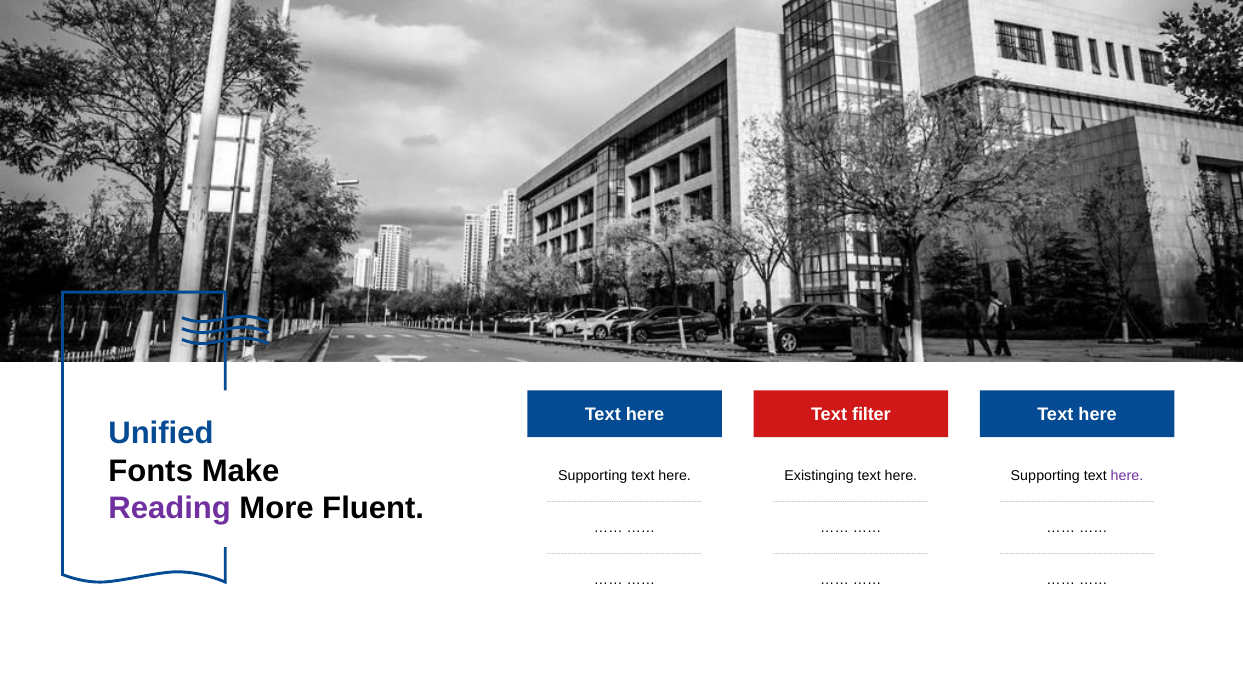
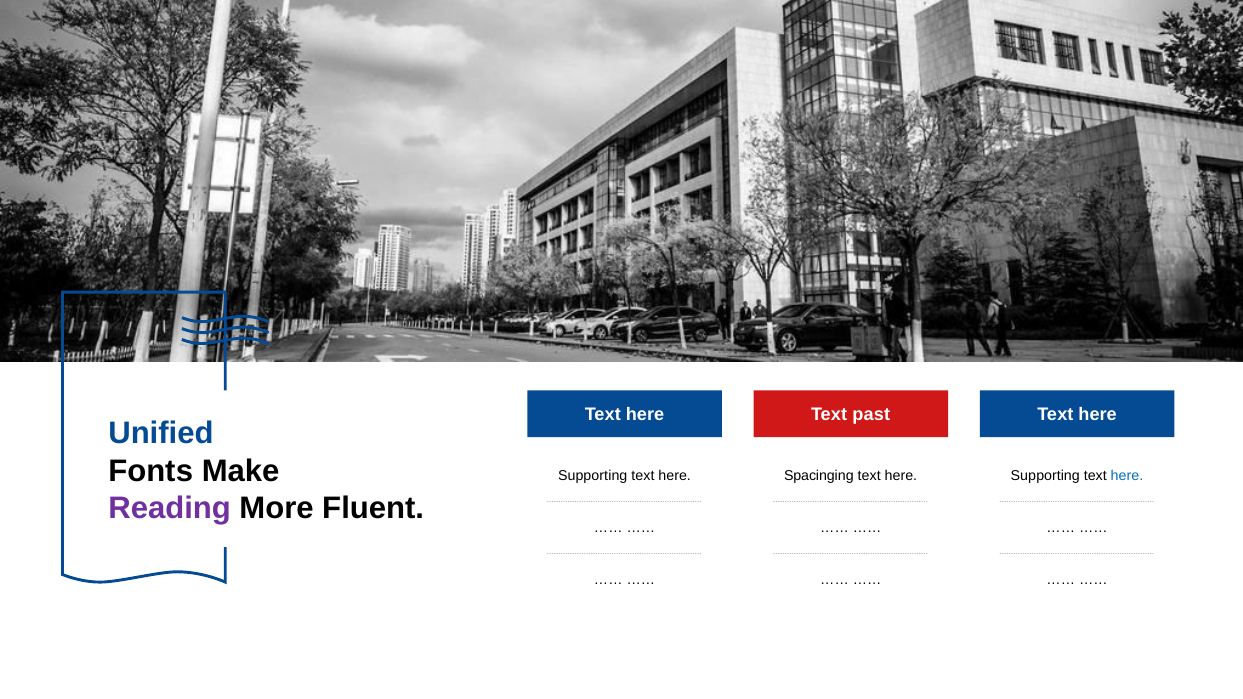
filter: filter -> past (871, 415)
Existing: Existing -> Spacing (809, 476)
here colour: purple -> blue (1127, 476)
